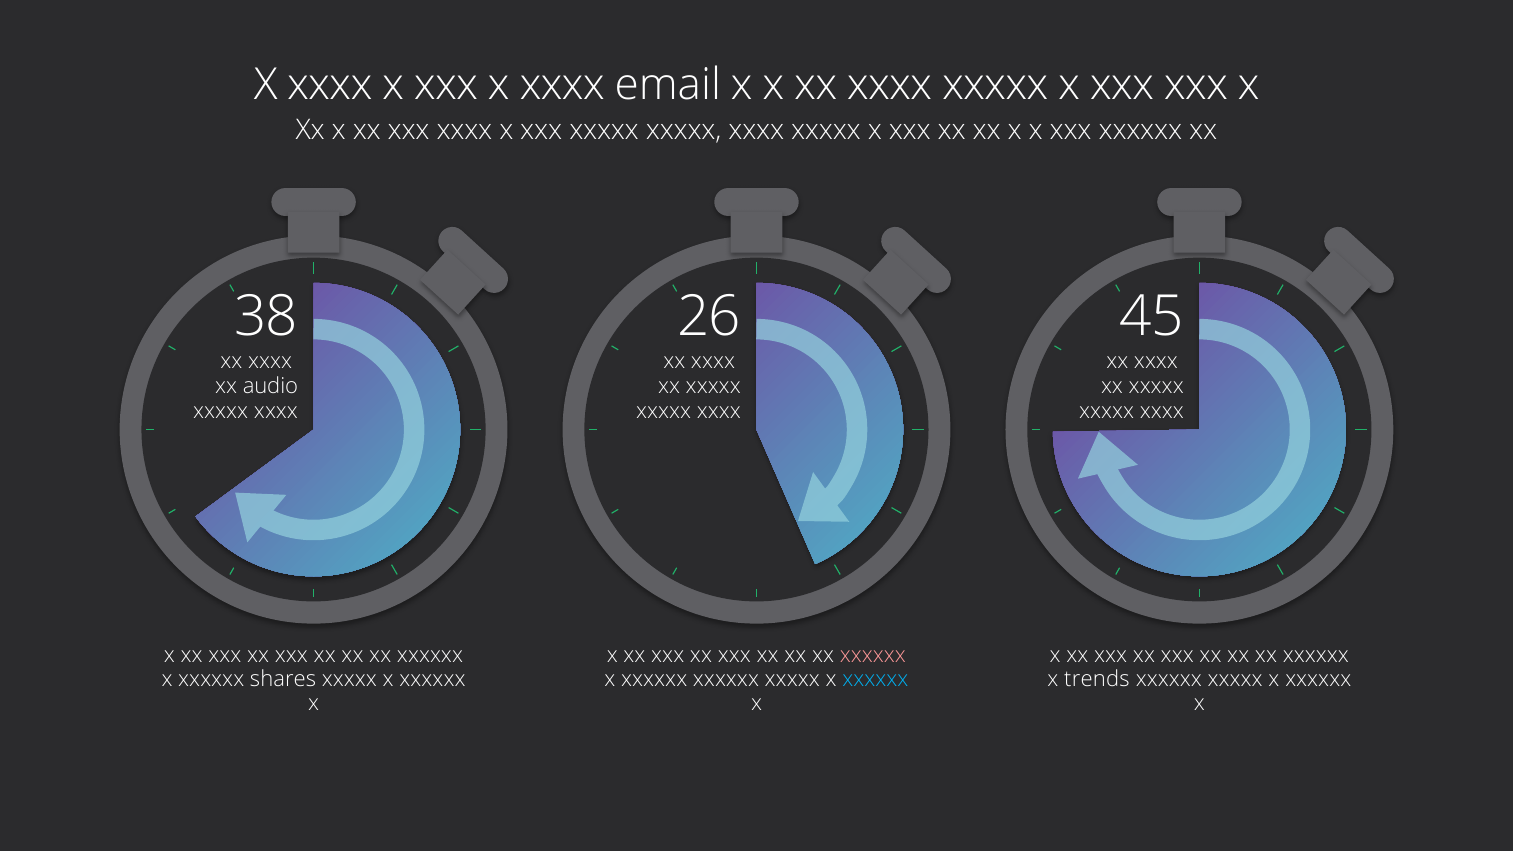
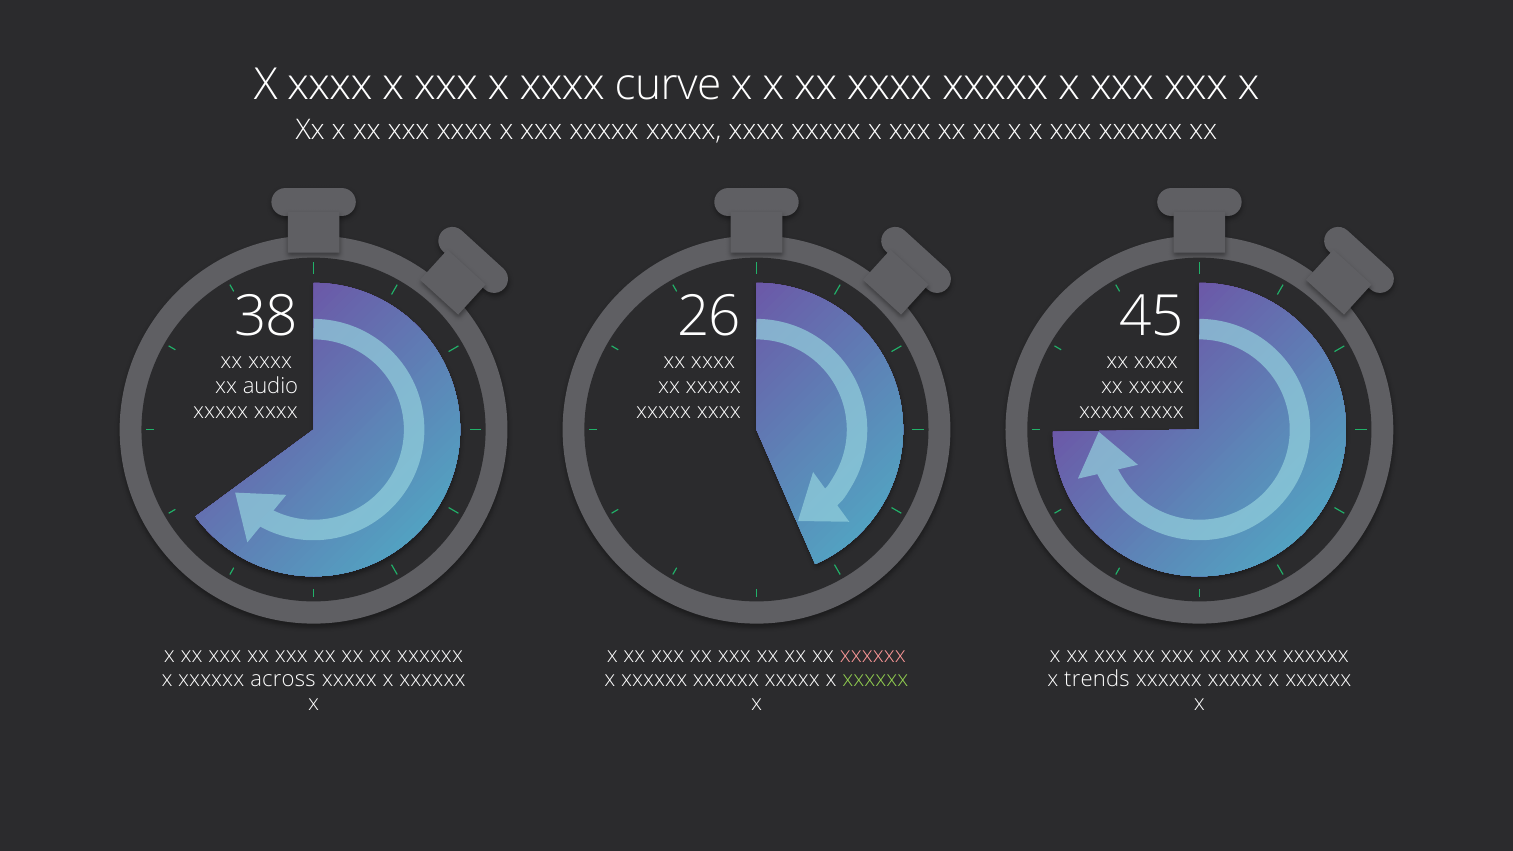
email: email -> curve (668, 85)
shares: shares -> across (283, 679)
xxxxxx colour: light blue -> light green (875, 679)
